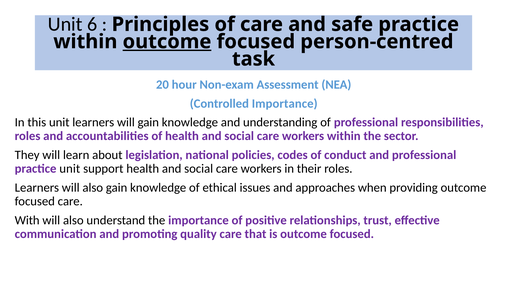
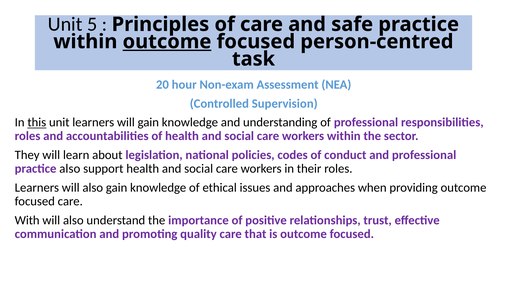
6: 6 -> 5 (92, 24)
Controlled Importance: Importance -> Supervision (285, 104)
this underline: none -> present (37, 123)
practice unit: unit -> also (70, 169)
